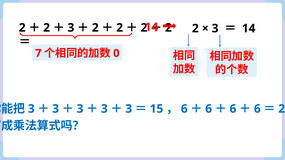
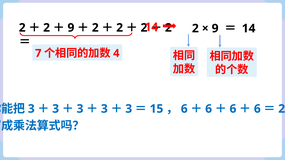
3: 3 -> 9 (215, 28)
3: 3 -> 9 (71, 28)
0: 0 -> 4 (116, 53)
